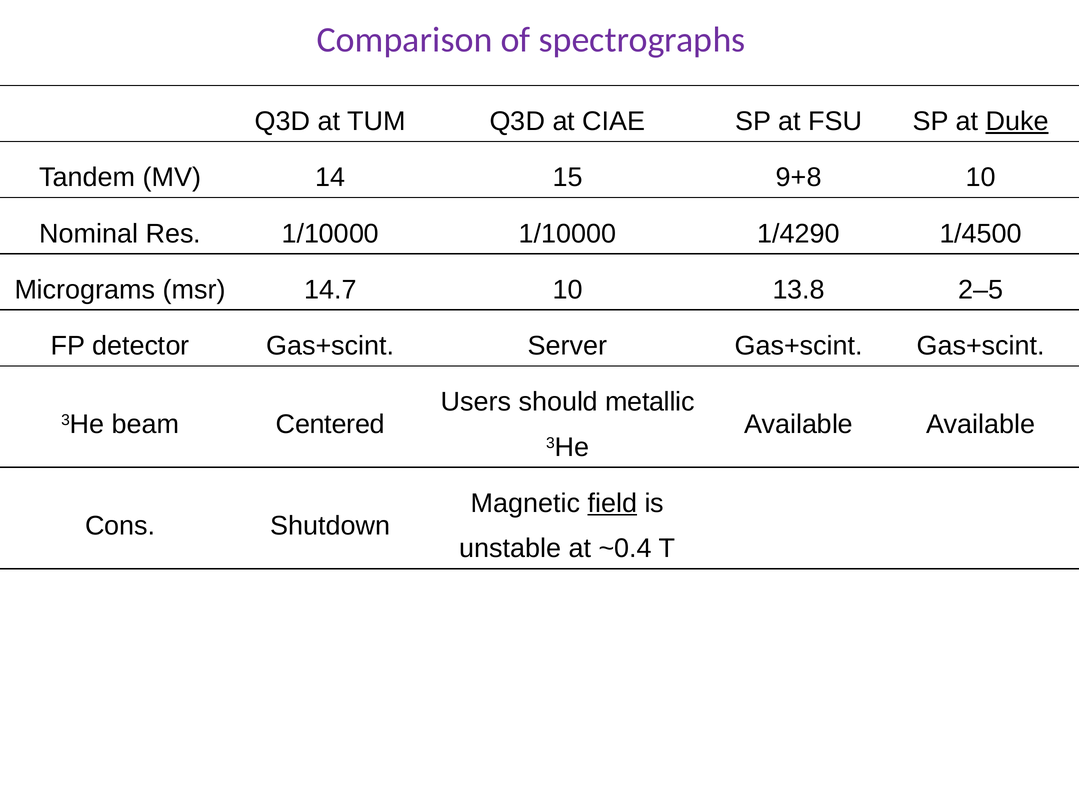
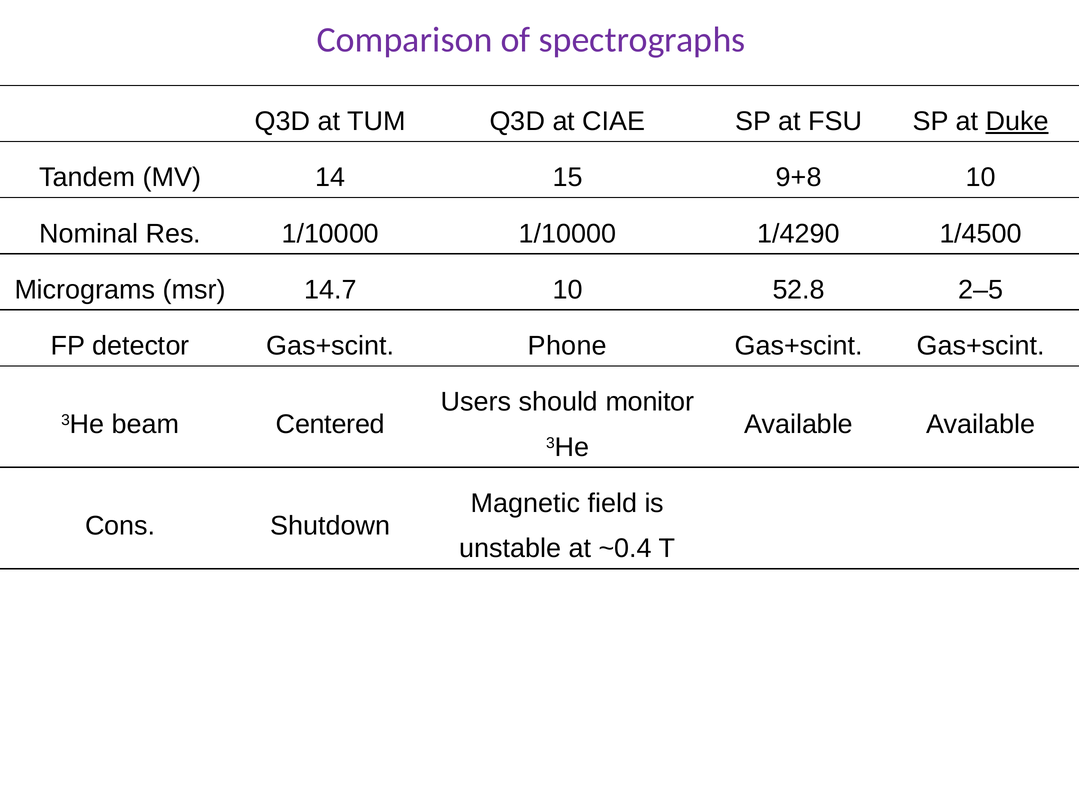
13.8: 13.8 -> 52.8 (799, 290)
Server: Server -> Phone (567, 346)
metallic: metallic -> monitor (650, 402)
field underline: present -> none (612, 503)
